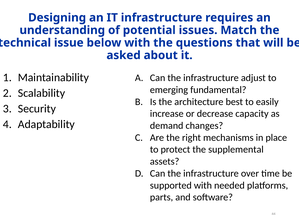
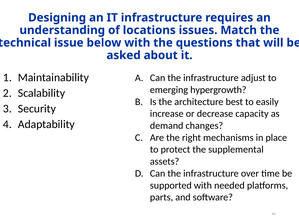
potential: potential -> locations (149, 30)
fundamental: fundamental -> hypergrowth (218, 90)
